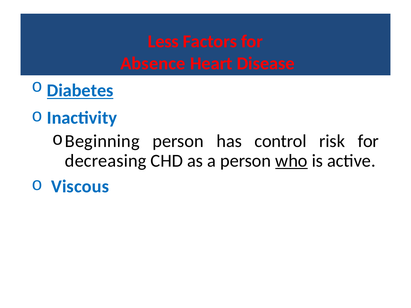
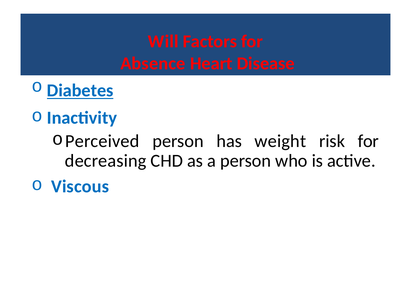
Less: Less -> Will (163, 42)
Beginning: Beginning -> Perceived (102, 141)
control: control -> weight (280, 141)
who underline: present -> none (291, 161)
